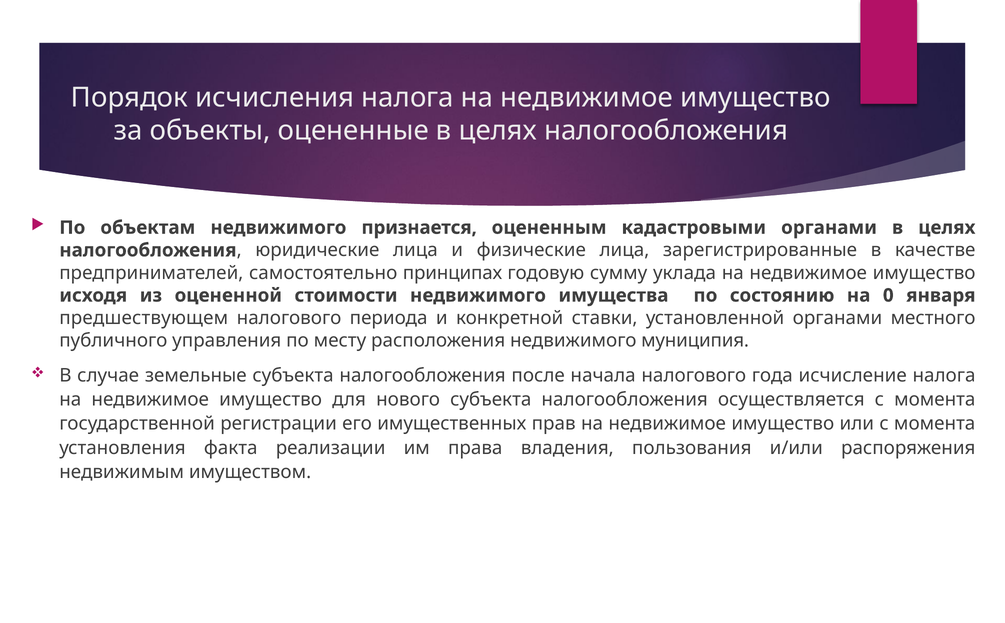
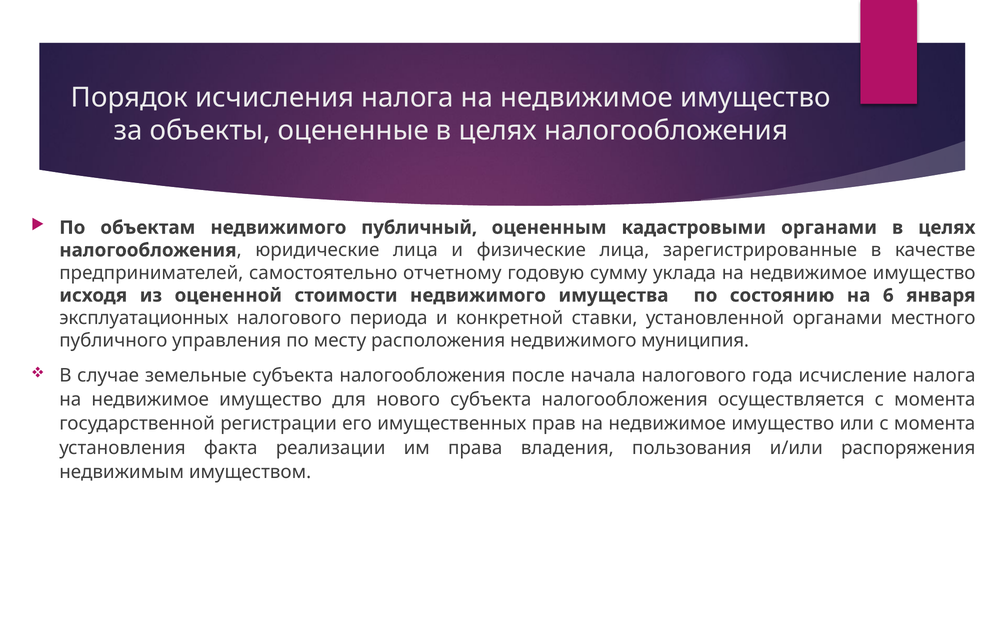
признается: признается -> публичный (419, 228)
принципах: принципах -> отчетному (452, 273)
0: 0 -> 6 (888, 296)
предшествующем: предшествующем -> эксплуатационных (144, 318)
